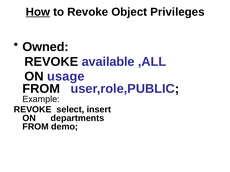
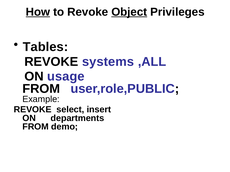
Object underline: none -> present (129, 12)
Owned: Owned -> Tables (45, 47)
available: available -> systems (108, 62)
